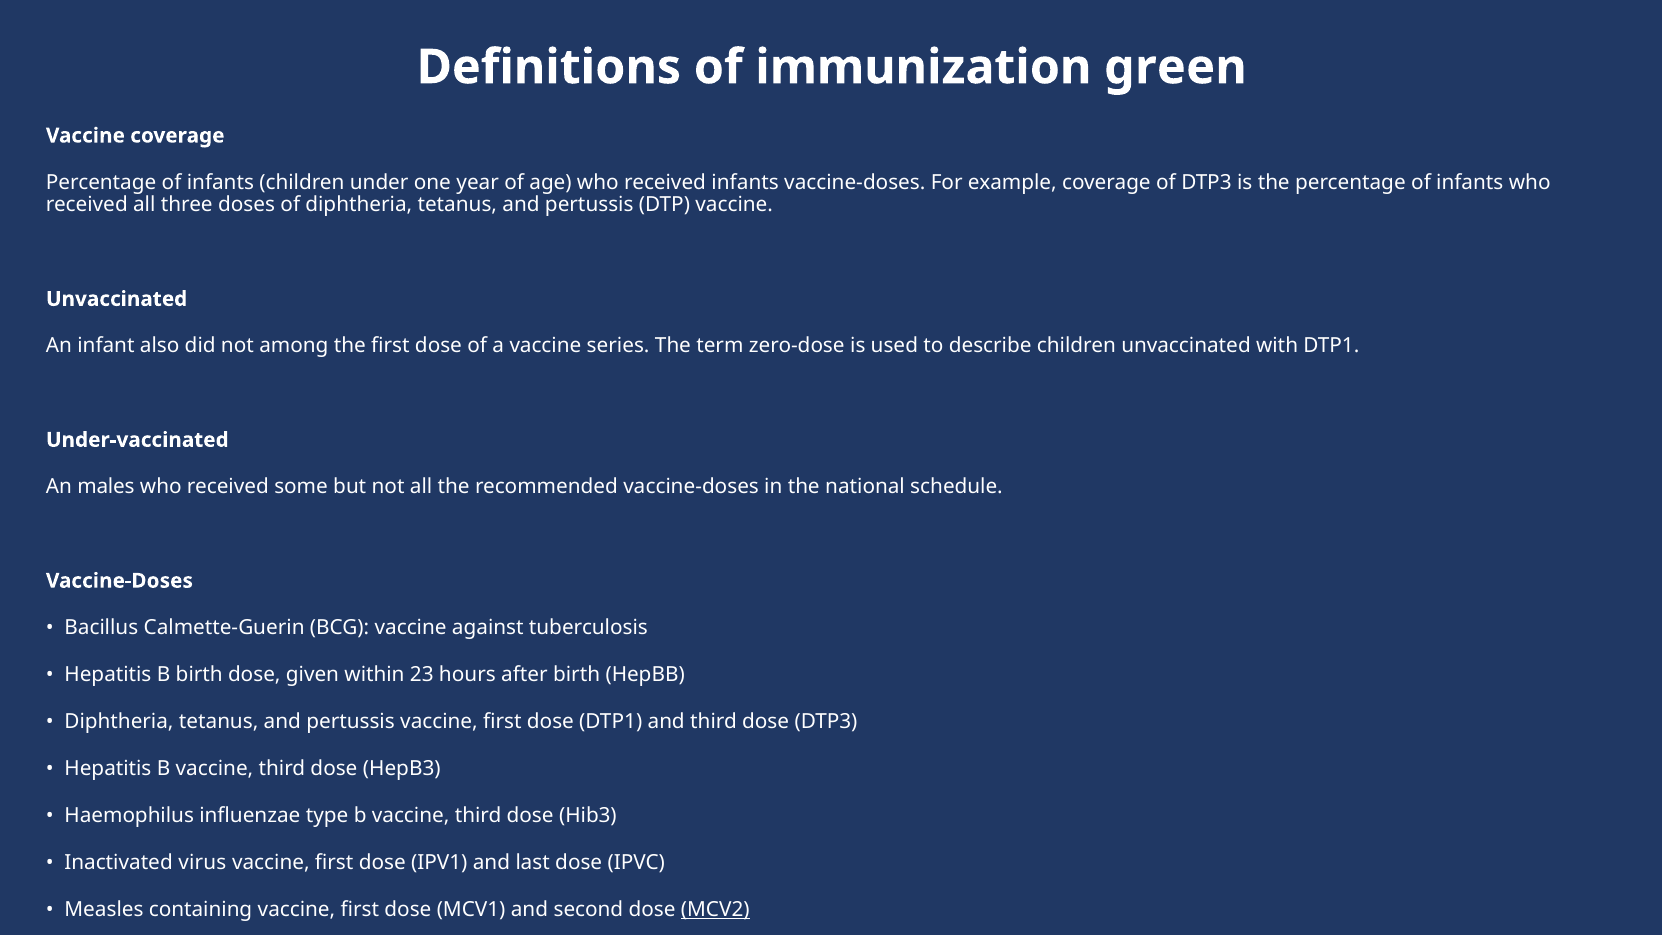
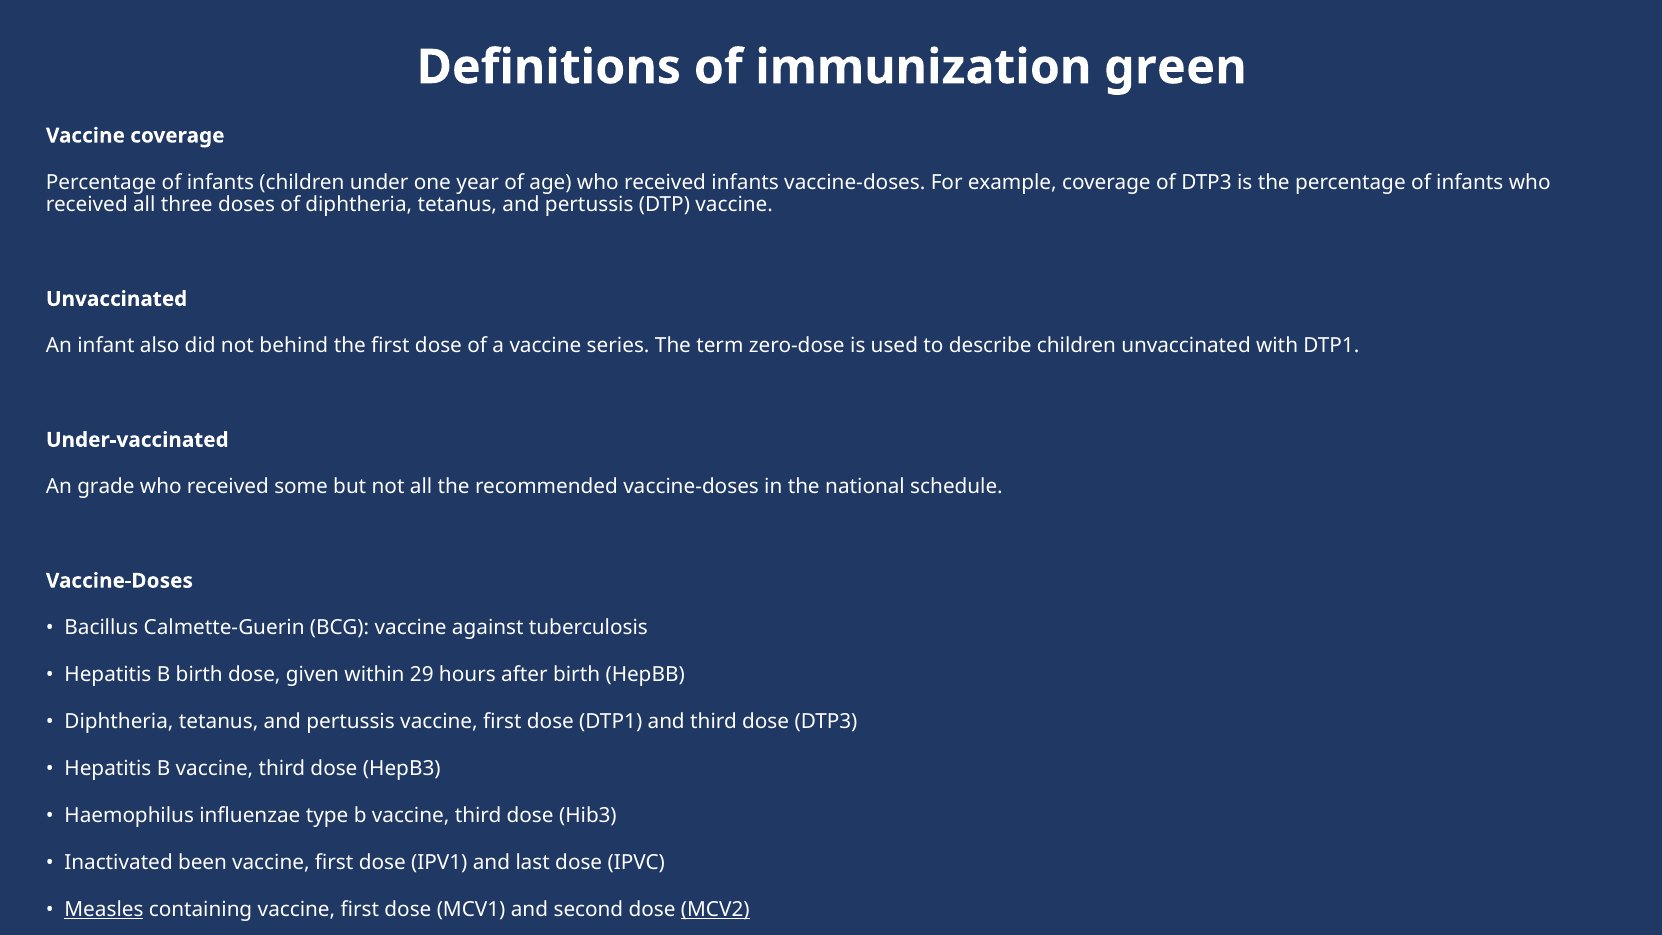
among: among -> behind (294, 346)
males: males -> grade (106, 487)
23: 23 -> 29 (422, 675)
virus: virus -> been (202, 863)
Measles underline: none -> present (104, 910)
